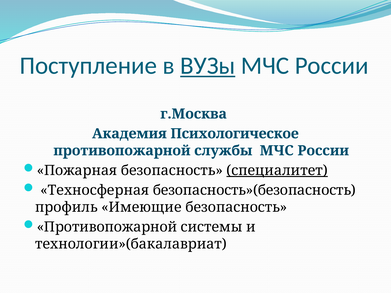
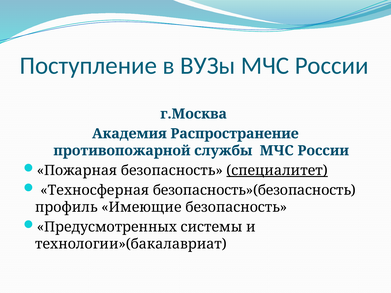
ВУЗы underline: present -> none (208, 66)
Психологическое: Психологическое -> Распространение (235, 134)
Противопожарной: Противопожарной -> Предусмотренных (107, 227)
